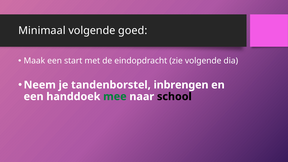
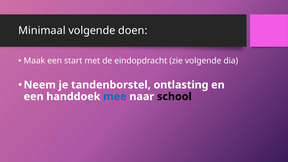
goed: goed -> doen (133, 30)
inbrengen: inbrengen -> ontlasting (181, 85)
mee colour: green -> blue (115, 97)
